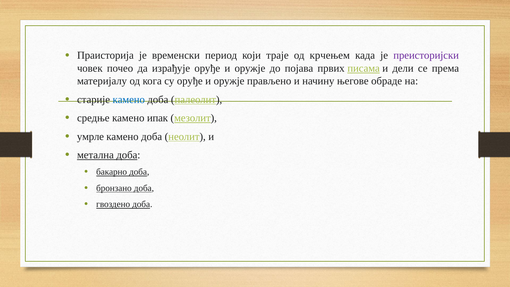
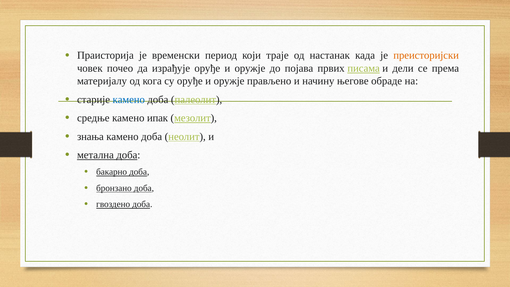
крчењем: крчењем -> настанак (330, 55)
преисторијски colour: purple -> orange (426, 55)
умрле: умрле -> знања (90, 136)
